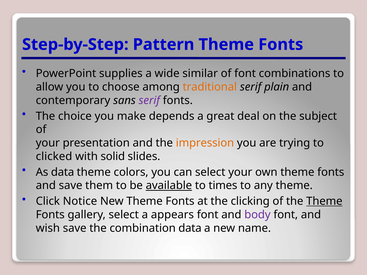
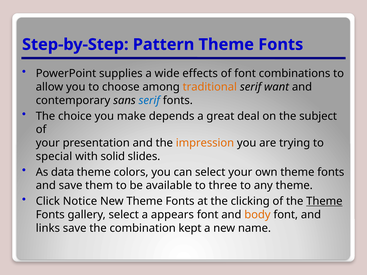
similar: similar -> effects (200, 74)
plain: plain -> want (277, 87)
serif colour: purple -> blue (149, 100)
clicked: clicked -> special (54, 157)
available underline: present -> none (169, 186)
times: times -> three (223, 186)
body colour: purple -> orange (257, 215)
wish: wish -> links (48, 228)
combination data: data -> kept (190, 228)
